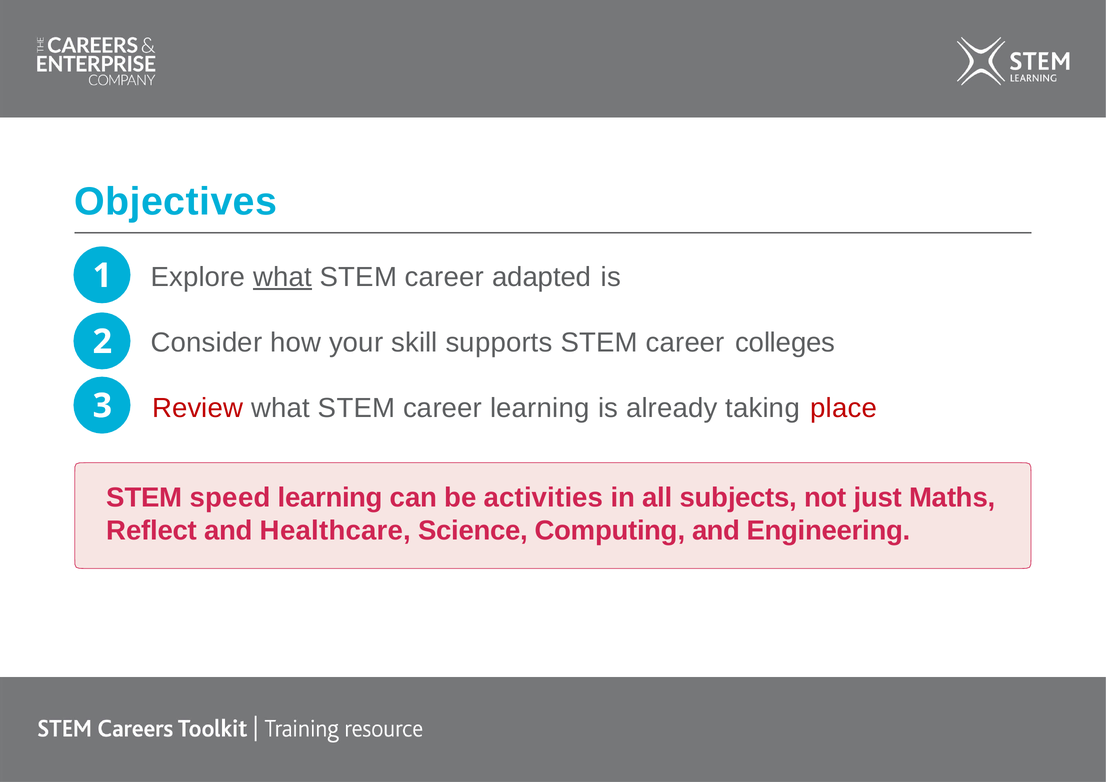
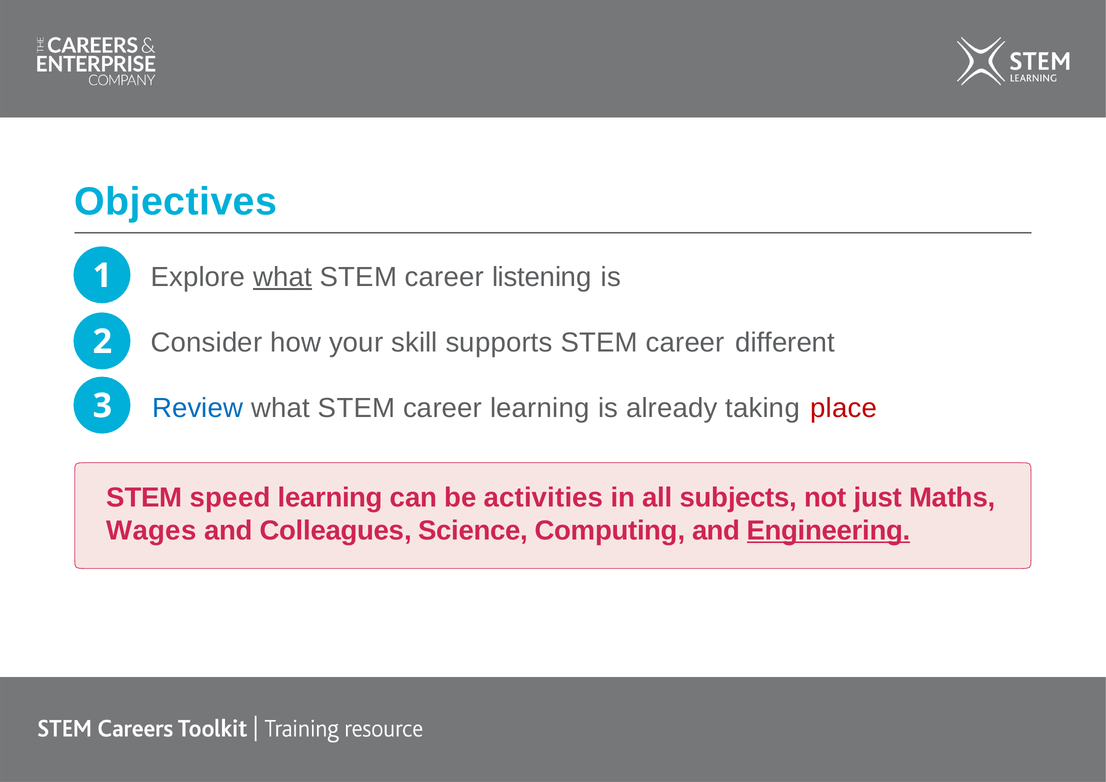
adapted: adapted -> listening (542, 277)
colleges: colleges -> different (785, 343)
Review colour: red -> blue (198, 408)
Reflect: Reflect -> Wages (151, 531)
Healthcare: Healthcare -> Colleagues (336, 531)
Engineering underline: none -> present (829, 531)
